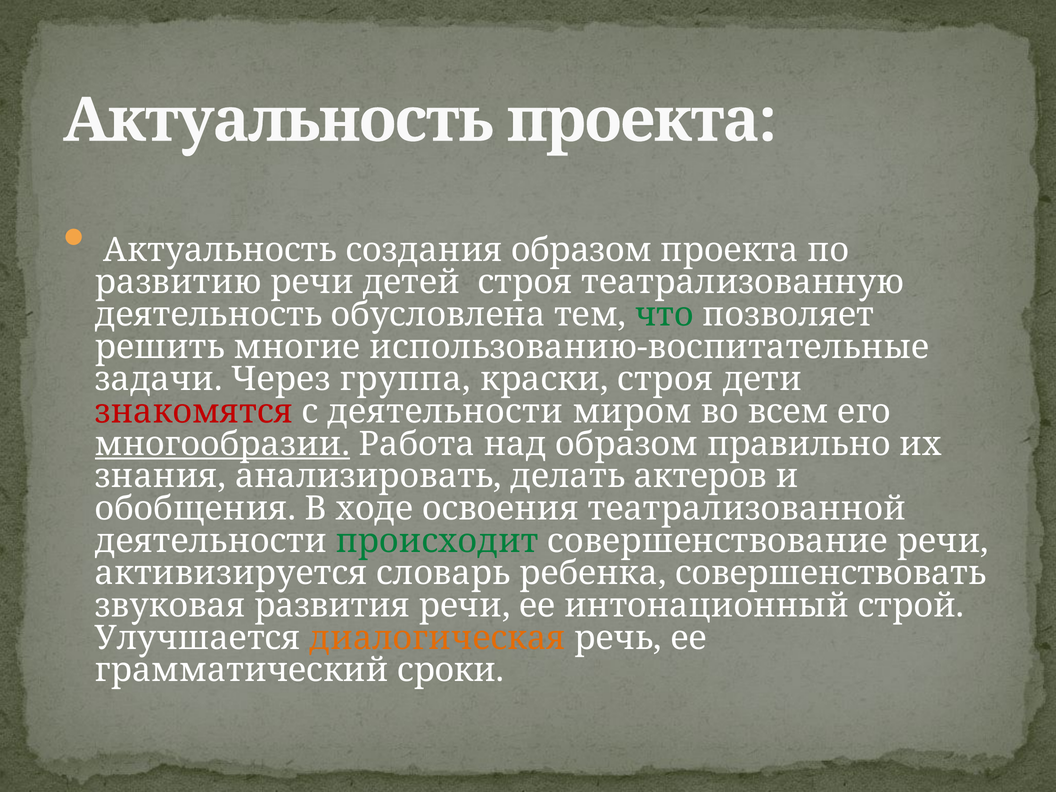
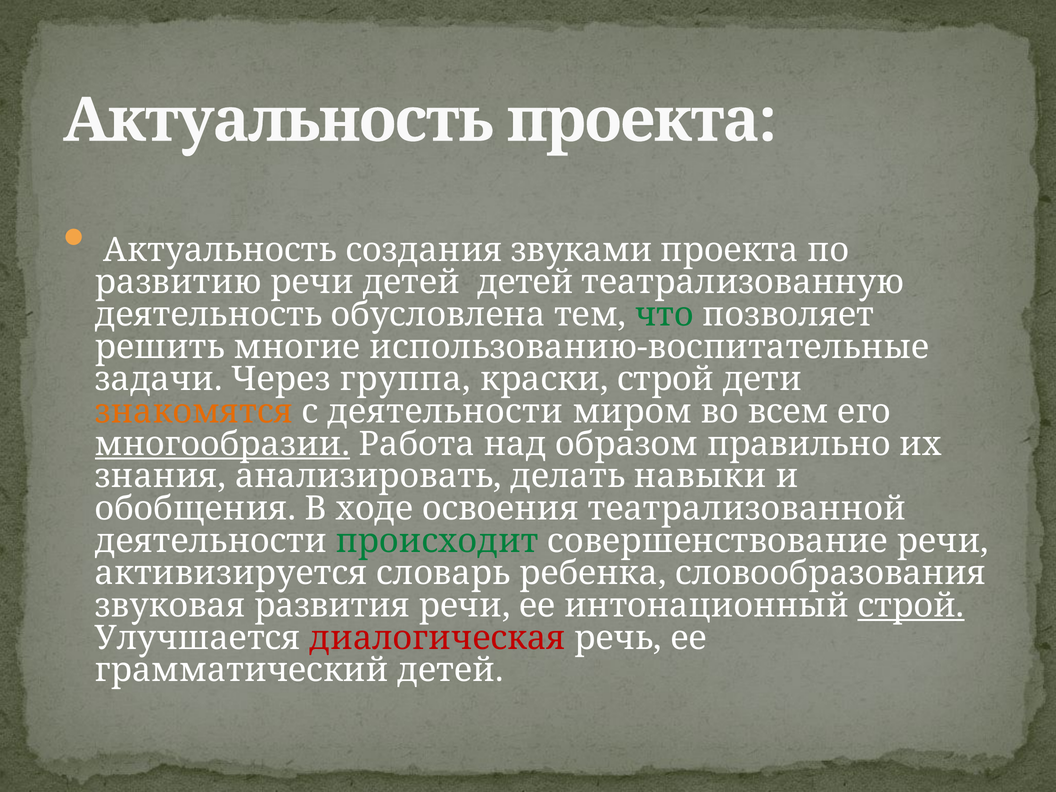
создания образом: образом -> звуками (582, 250)
детей строя: строя -> детей (525, 282)
краски строя: строя -> строй (666, 379)
знакомятся colour: red -> orange (194, 412)
актеров: актеров -> навыки (700, 476)
совершенствовать: совершенствовать -> словообразования (831, 573)
строй underline: none -> present (911, 606)
диалогическая colour: orange -> red (438, 638)
грамматический сроки: сроки -> детей (451, 670)
